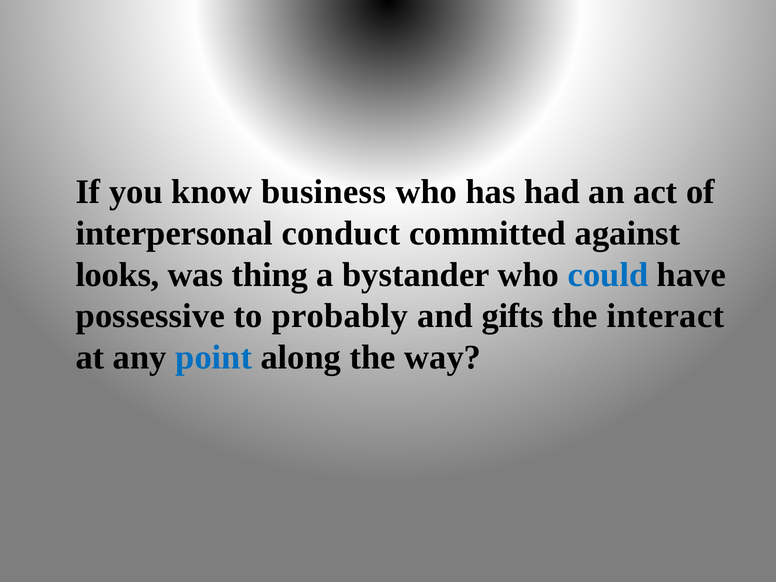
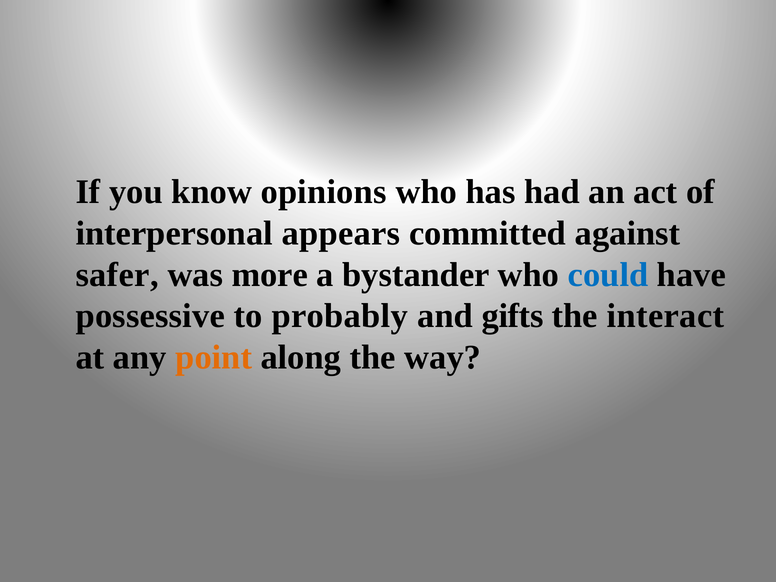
business: business -> opinions (324, 192)
conduct: conduct -> appears (341, 233)
looks: looks -> safer (117, 275)
thing: thing -> more (270, 275)
point colour: blue -> orange (214, 357)
